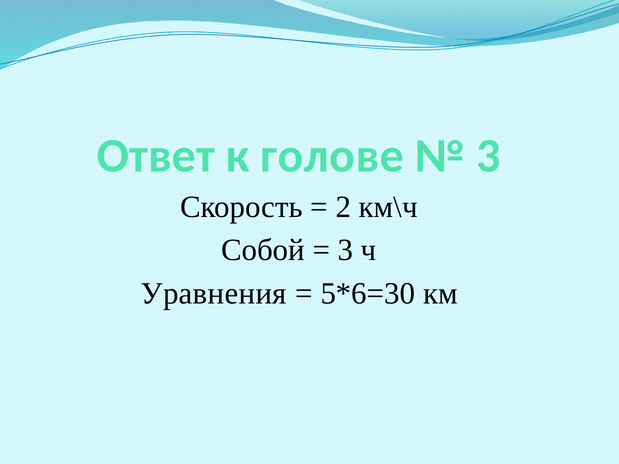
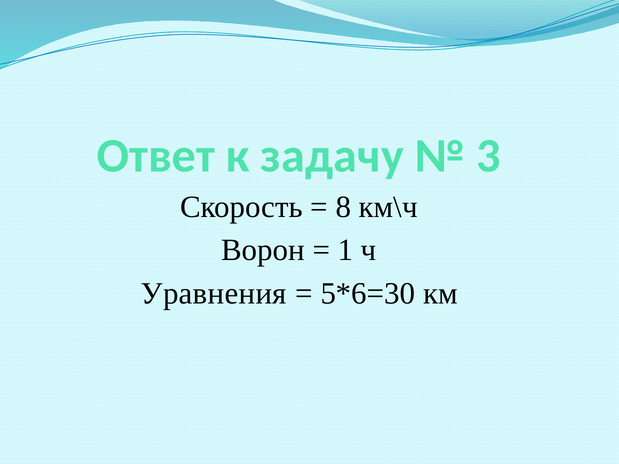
голове: голове -> задачу (332, 156)
2: 2 -> 8 (343, 207)
Собой: Собой -> Ворон (263, 250)
3: 3 -> 1 (345, 250)
